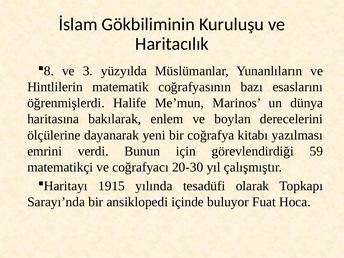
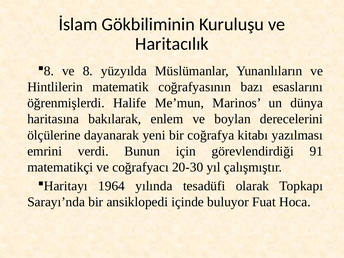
3: 3 -> 8 (88, 71)
59: 59 -> 91 (316, 151)
1915: 1915 -> 1964 (112, 186)
